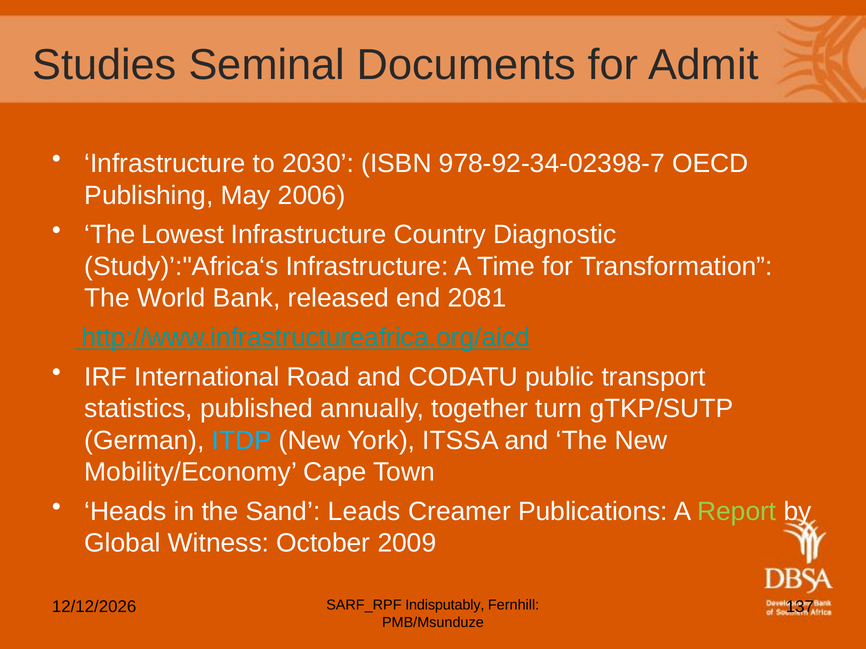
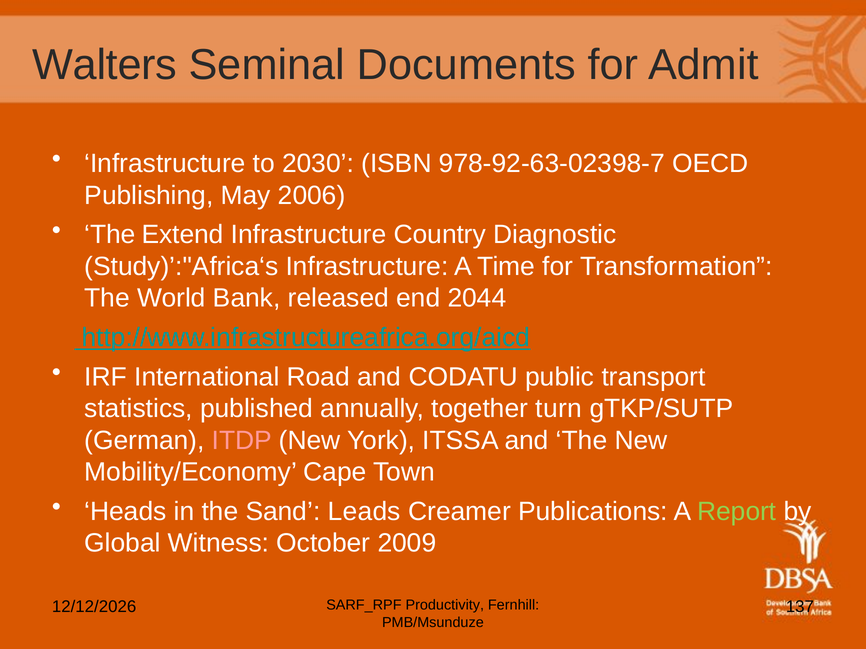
Studies: Studies -> Walters (105, 65)
978-92-34-02398-7: 978-92-34-02398-7 -> 978-92-63-02398-7 (552, 164)
Lowest: Lowest -> Extend (183, 235)
2081: 2081 -> 2044 (477, 298)
ITDP colour: light blue -> pink (242, 441)
Indisputably: Indisputably -> Productivity (445, 605)
